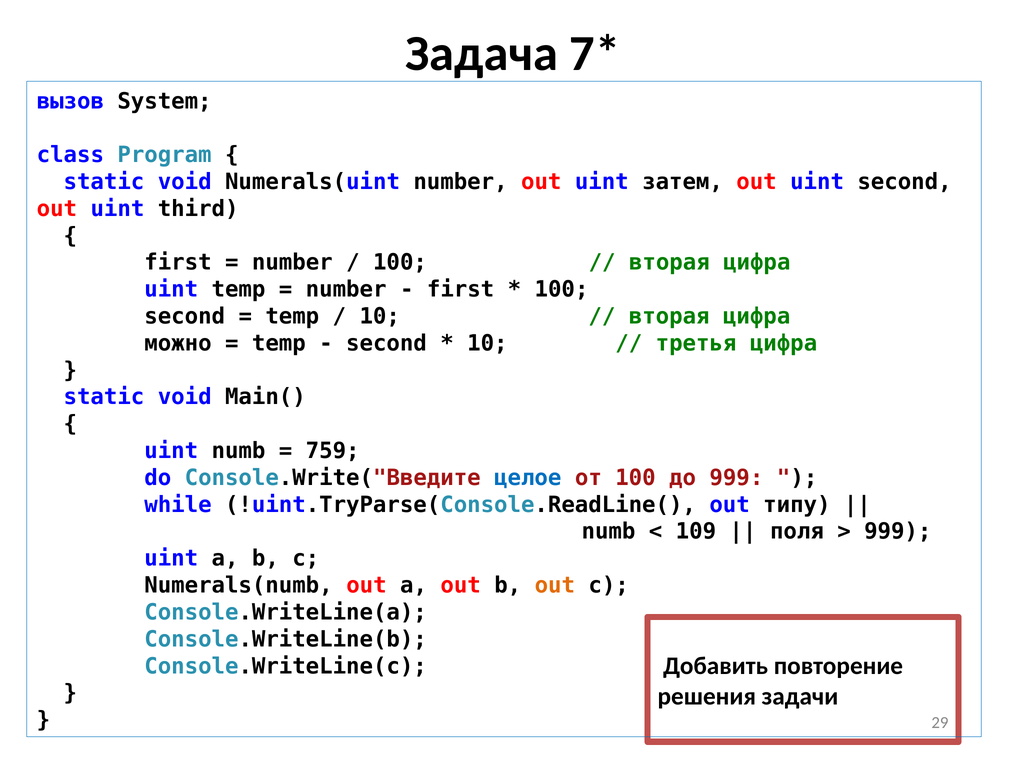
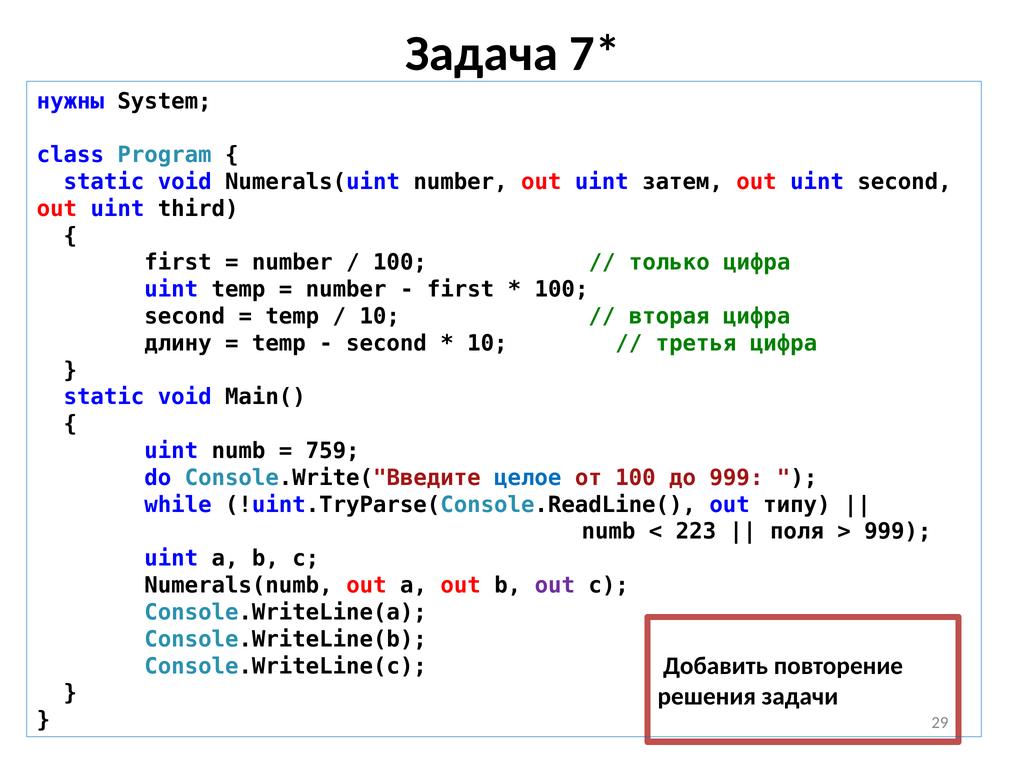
вызов: вызов -> нужны (70, 101)
вторая: вторая -> только (669, 262)
можно: можно -> длину (178, 343)
109: 109 -> 223 (696, 531)
out colour: orange -> purple (555, 585)
